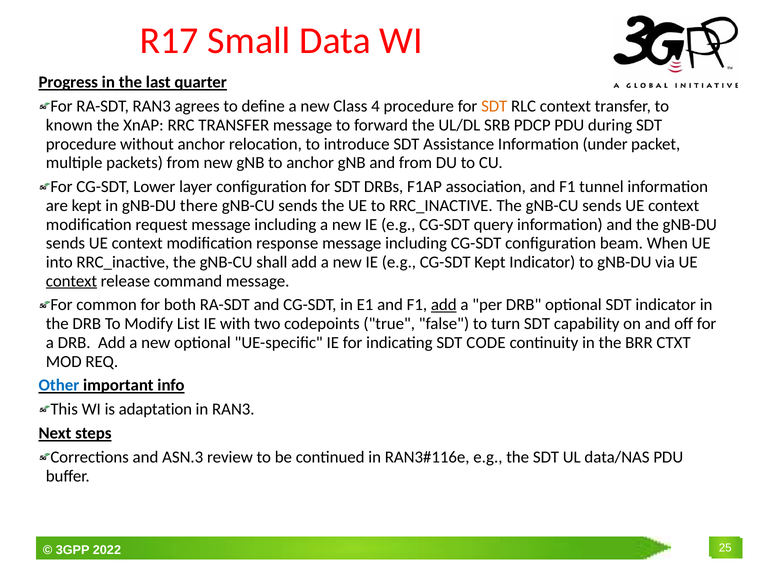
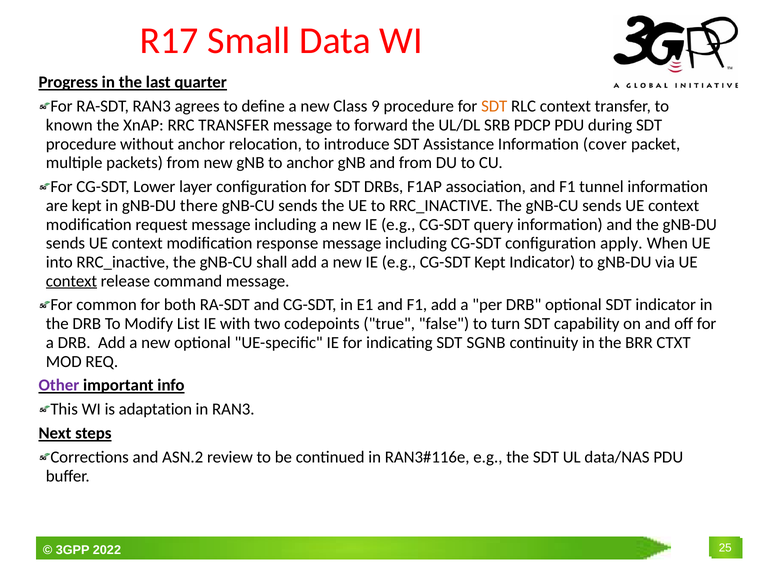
4: 4 -> 9 (375, 106)
under: under -> cover (605, 144)
beam: beam -> apply (621, 243)
add underline: present -> none (444, 305)
CODE: CODE -> SGNB (486, 343)
Other colour: blue -> purple (59, 385)
ASN.3: ASN.3 -> ASN.2 (183, 457)
